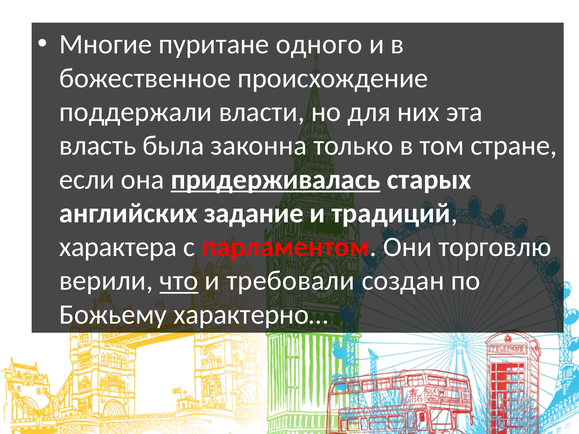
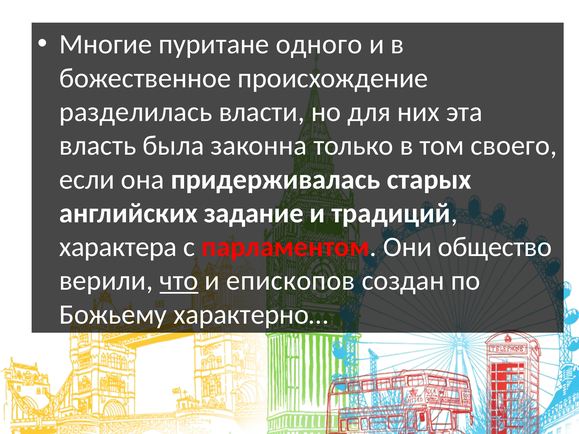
поддержали: поддержали -> разделилась (136, 112)
стране: стране -> своего (514, 146)
придерживалась underline: present -> none (276, 179)
торговлю: торговлю -> общество (495, 247)
требовали: требовали -> епископов (291, 281)
